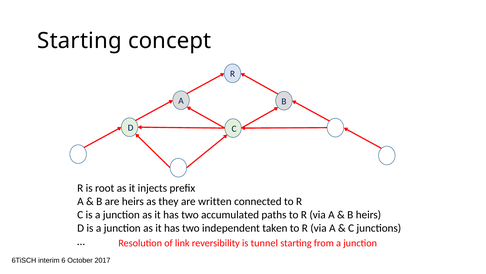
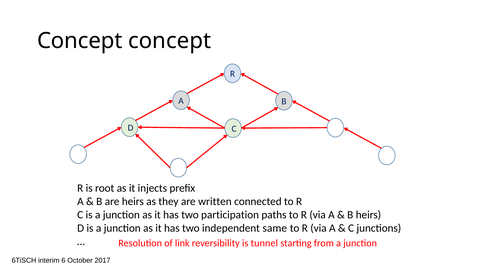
Starting: Starting -> Concept (80, 41)
accumulated: accumulated -> participation (230, 214)
taken: taken -> same (275, 228)
